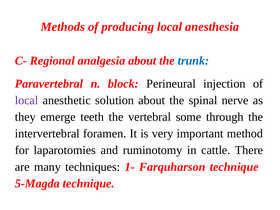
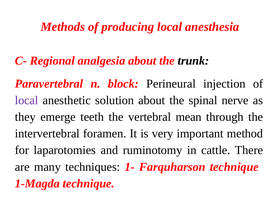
trunk colour: blue -> black (193, 61)
some: some -> mean (189, 117)
5-Magda: 5-Magda -> 1-Magda (37, 183)
